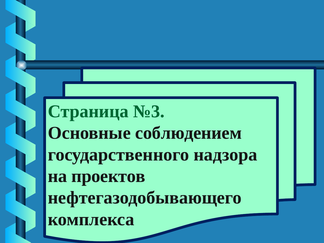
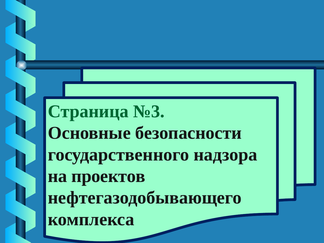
соблюдением: соблюдением -> безопасности (188, 133)
